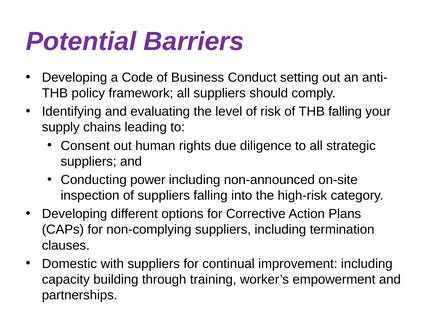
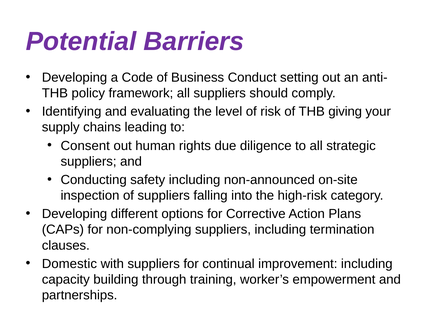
THB falling: falling -> giving (345, 112)
power: power -> safety (148, 180)
